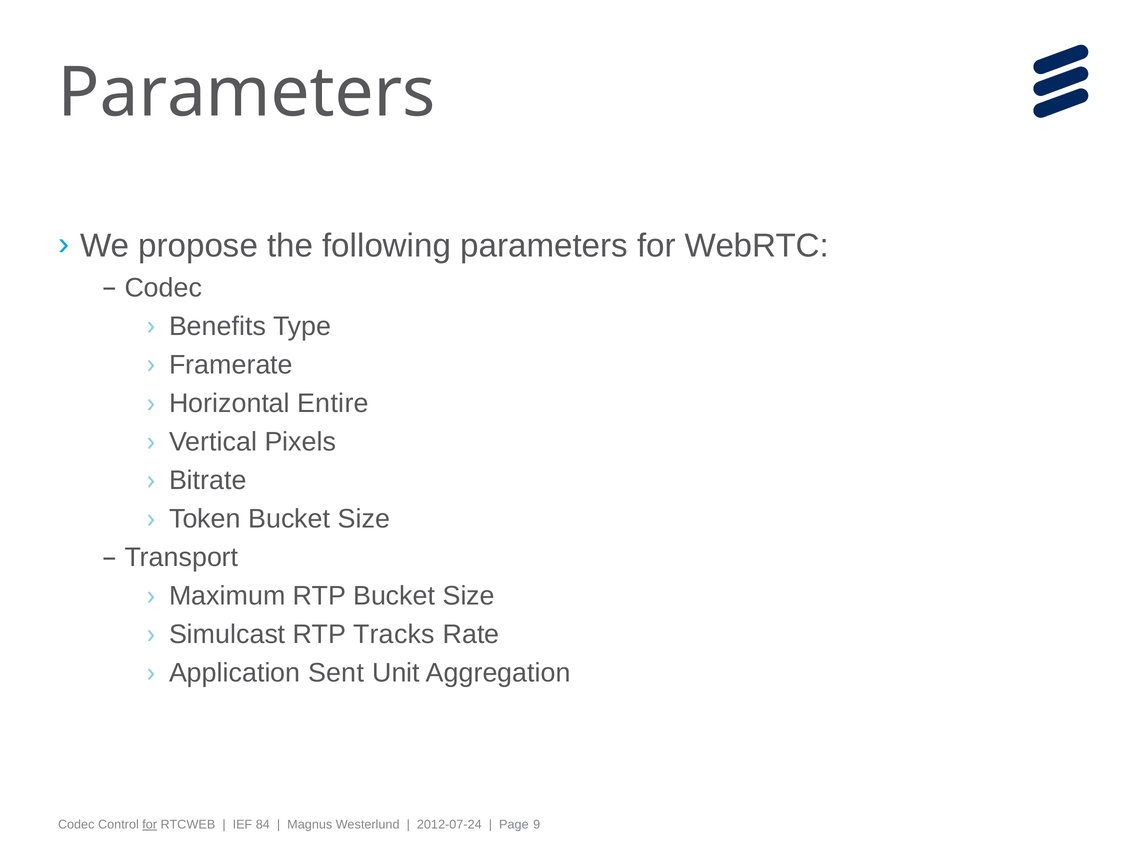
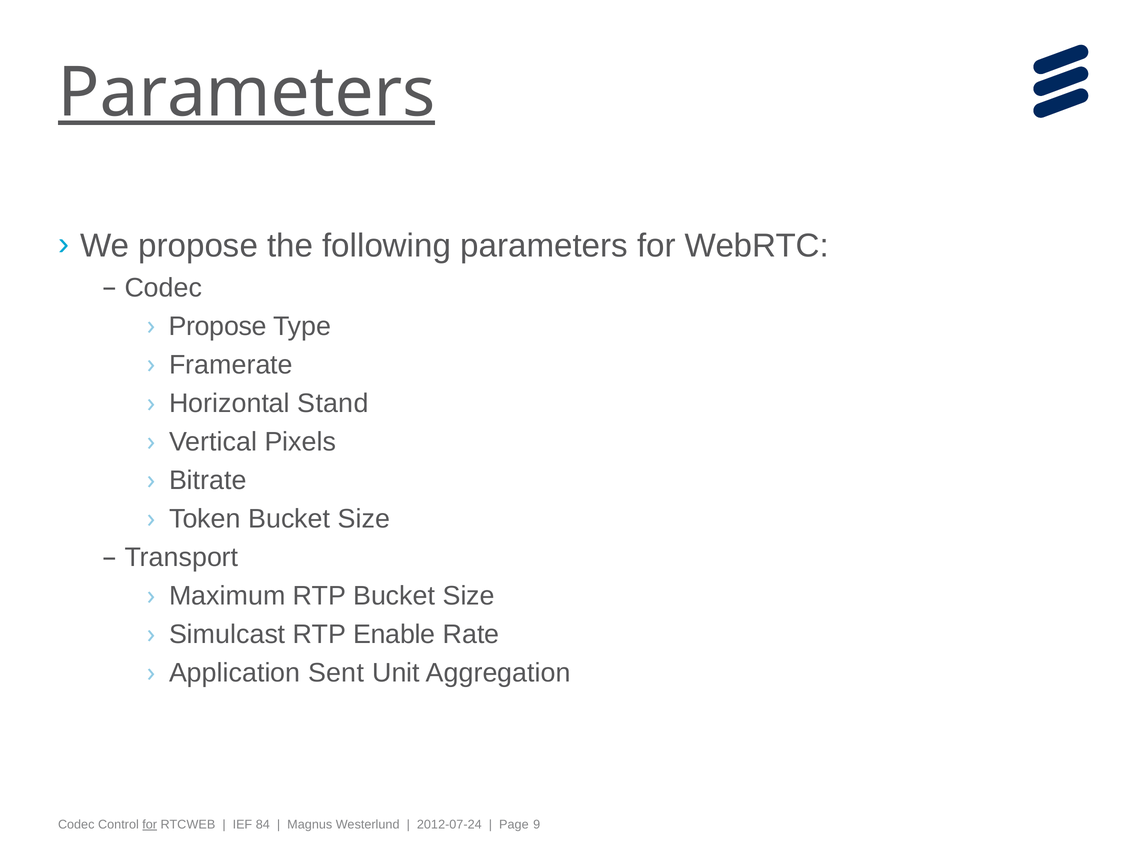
Parameters underline: none -> present (247, 93)
Benefits: Benefits -> Propose (218, 326)
Entire: Entire -> Stand (333, 403)
Tracks: Tracks -> Enable (394, 634)
